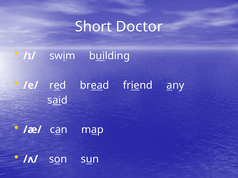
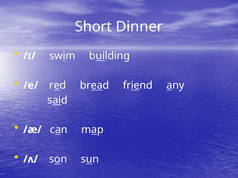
Doctor: Doctor -> Dinner (139, 27)
